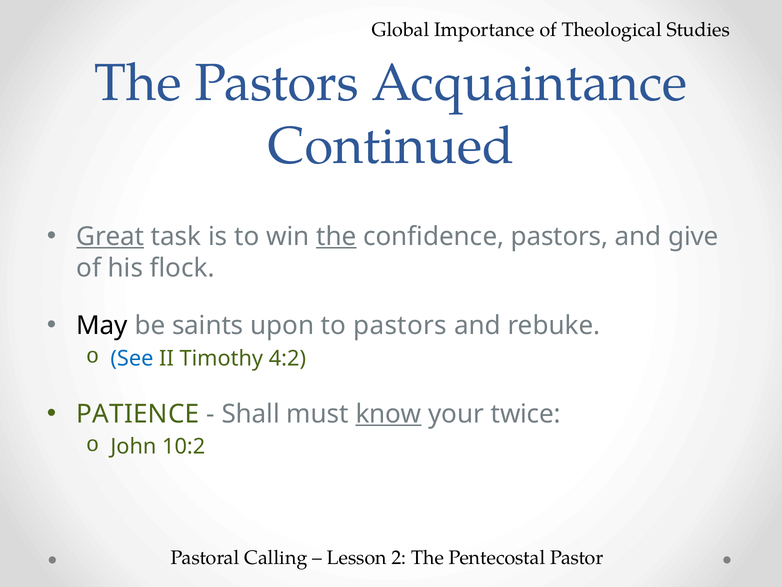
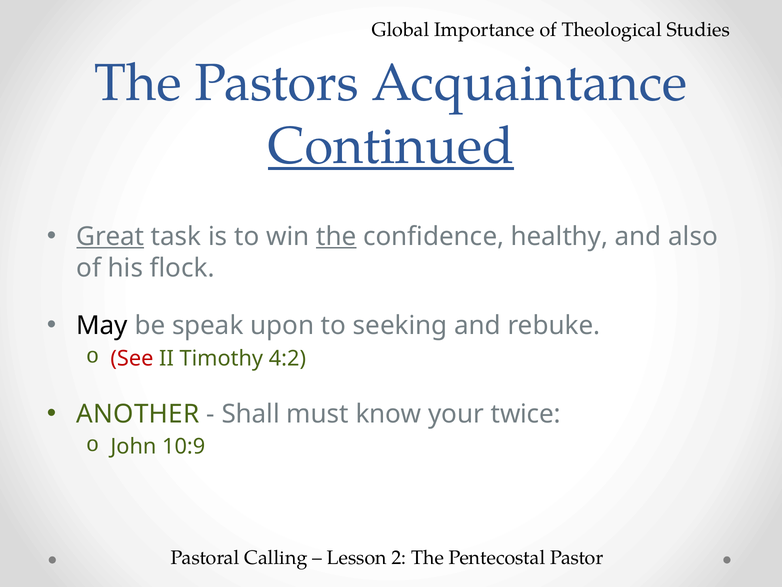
Continued underline: none -> present (391, 146)
confidence pastors: pastors -> healthy (559, 236)
give: give -> also (693, 236)
saints: saints -> speak (208, 325)
to pastors: pastors -> seeking (400, 325)
See colour: blue -> red (132, 358)
PATIENCE: PATIENCE -> ANOTHER (138, 414)
know underline: present -> none (389, 414)
10:2: 10:2 -> 10:9 (184, 446)
